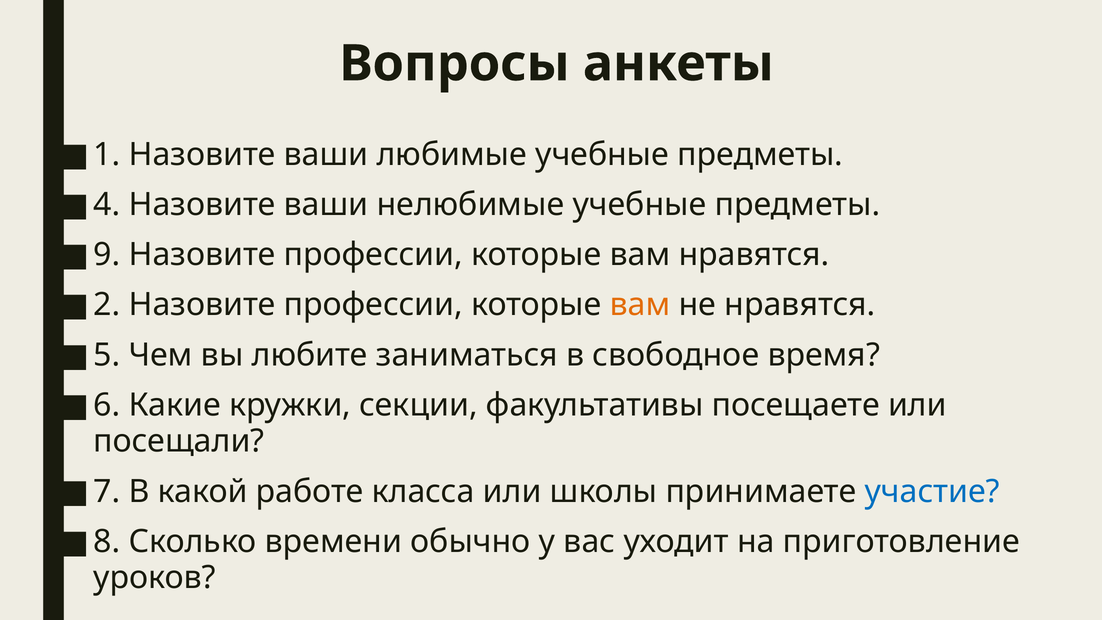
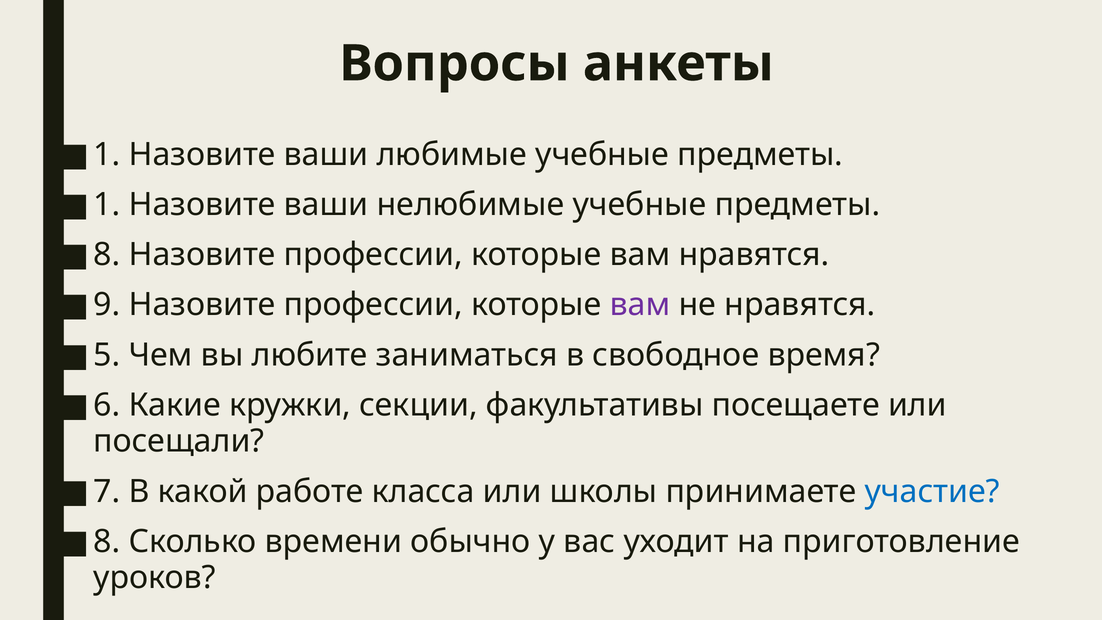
4: 4 -> 1 (107, 205)
9: 9 -> 8 (107, 255)
2: 2 -> 9 (107, 305)
вам colour: orange -> purple (640, 305)
